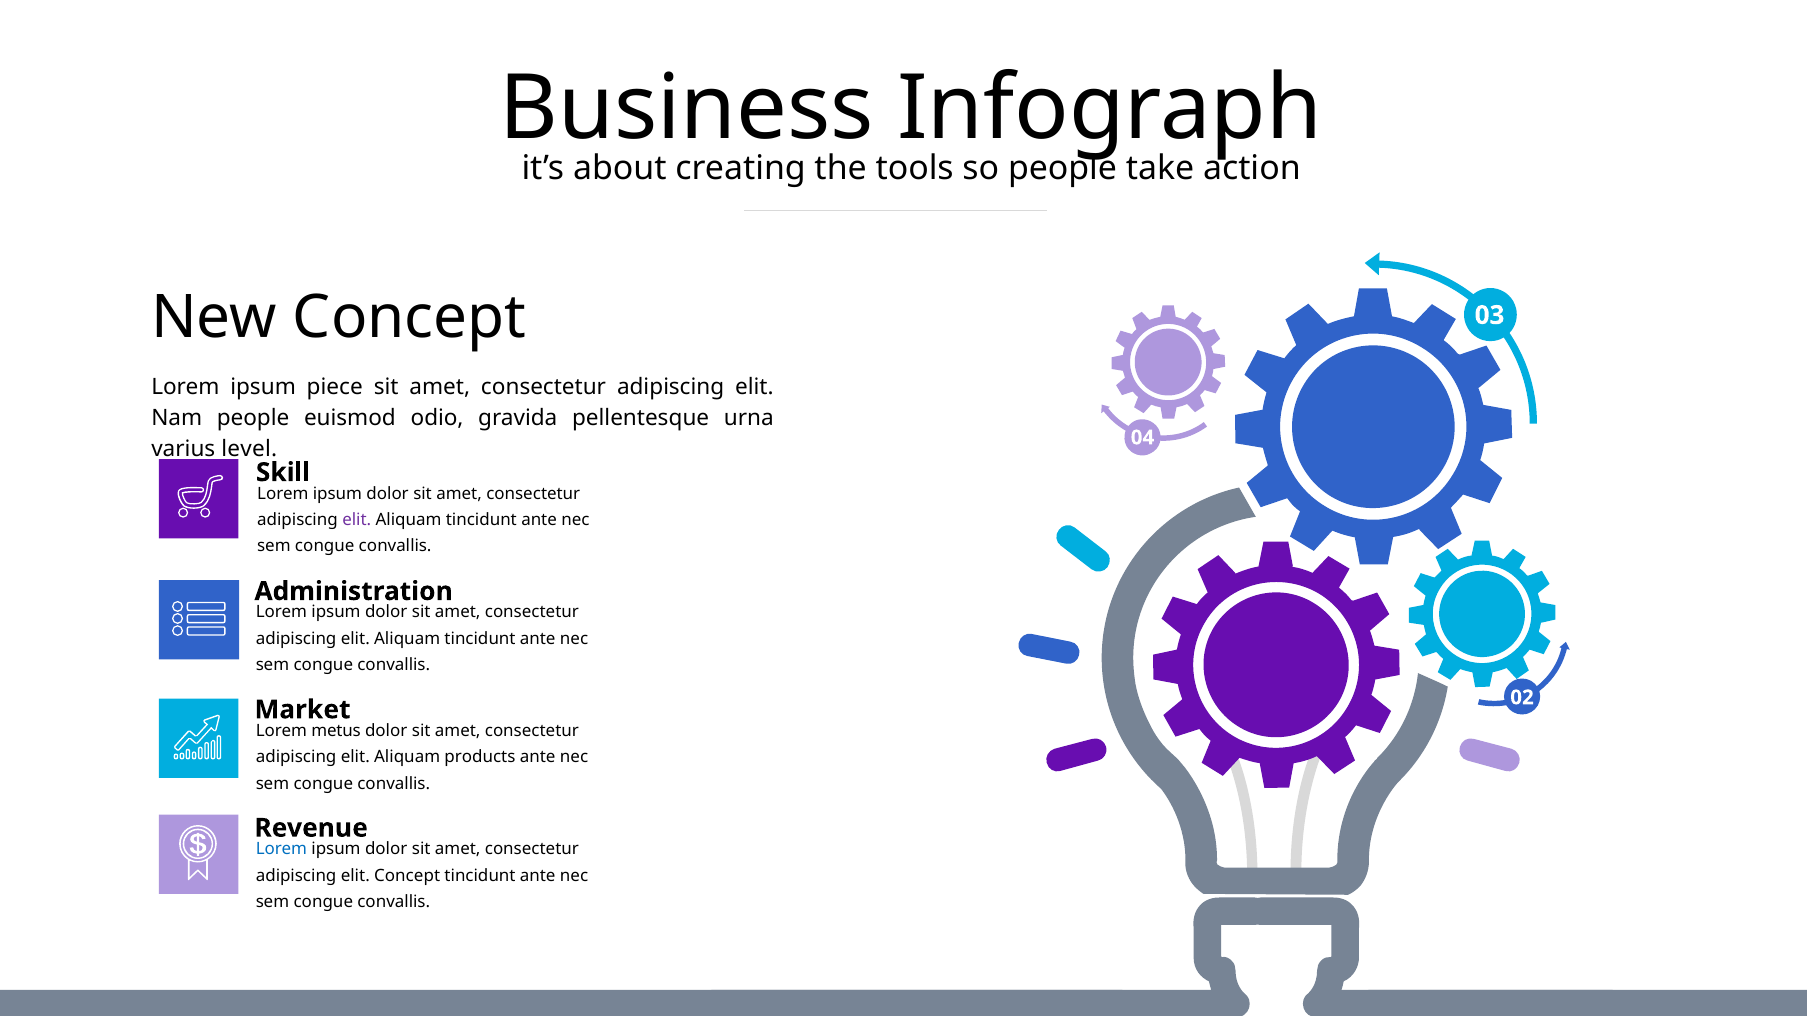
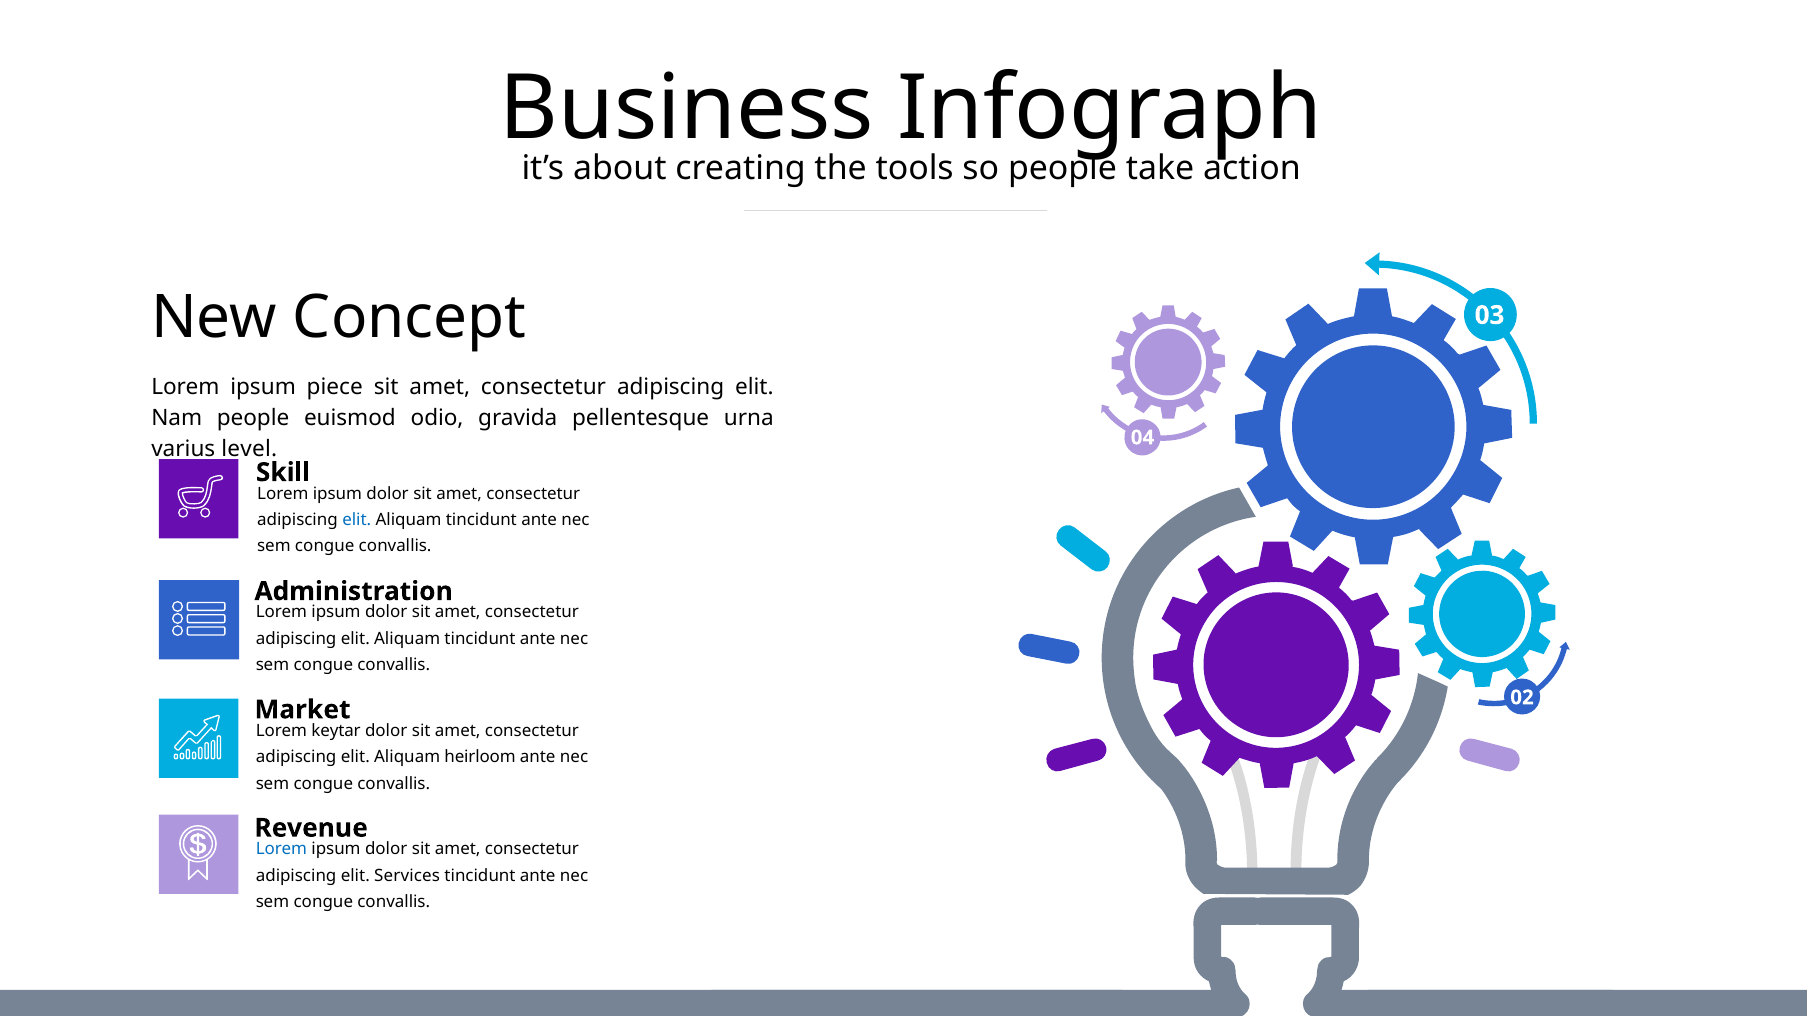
elit colour: purple -> blue (357, 520)
metus: metus -> keytar (336, 731)
products: products -> heirloom (480, 757)
elit Concept: Concept -> Services (407, 876)
